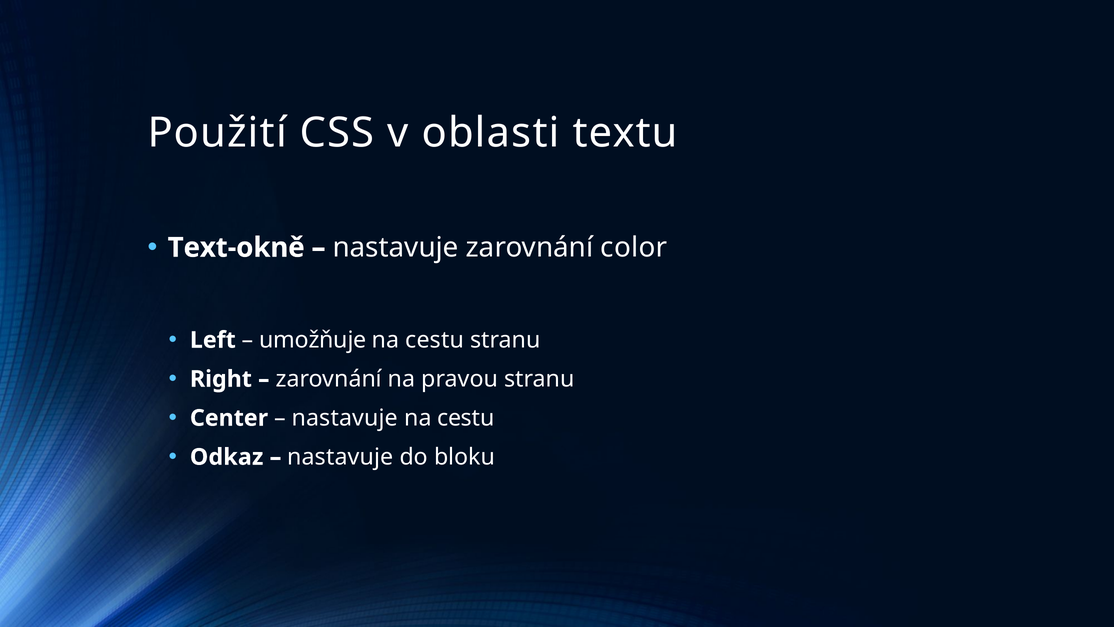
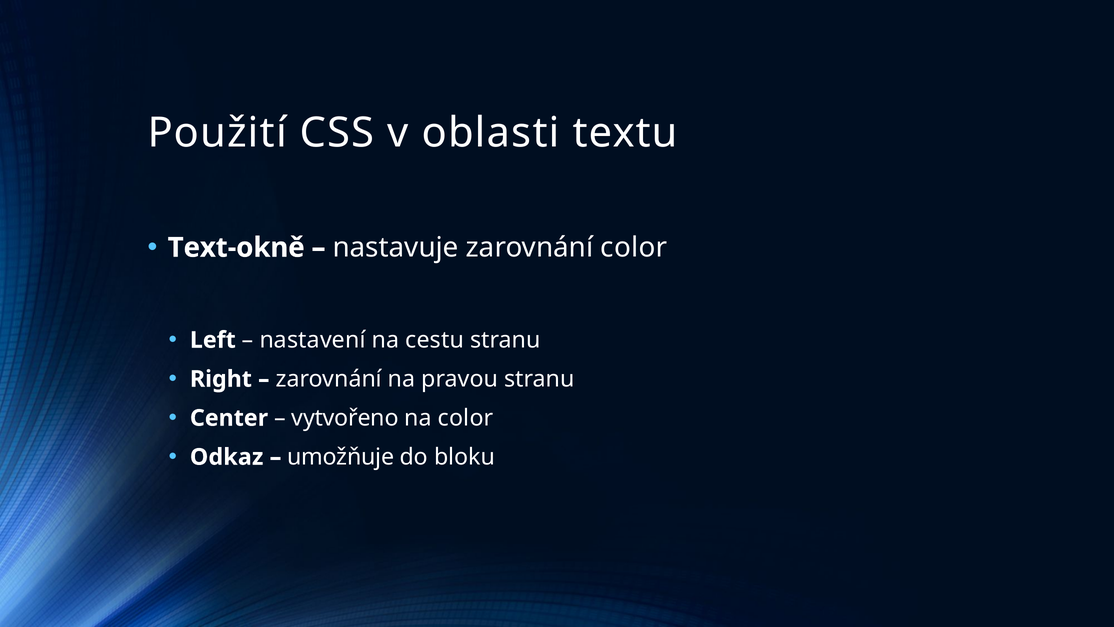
umožňuje: umožňuje -> nastavení (313, 340)
nastavuje: nastavuje -> vytvořeno (345, 418)
cestu: cestu -> color (466, 418)
nastavuje: nastavuje -> umožňuje (341, 457)
